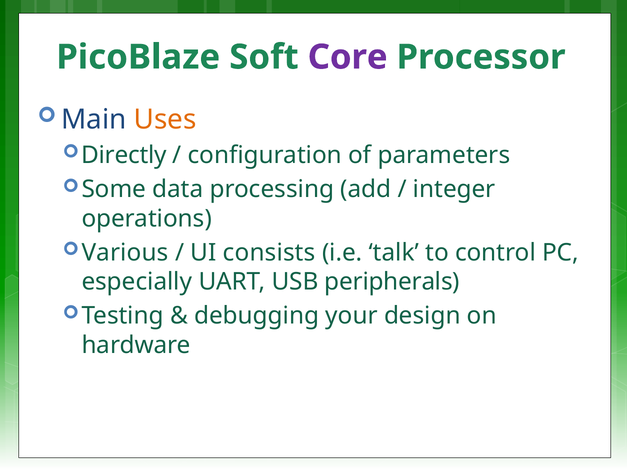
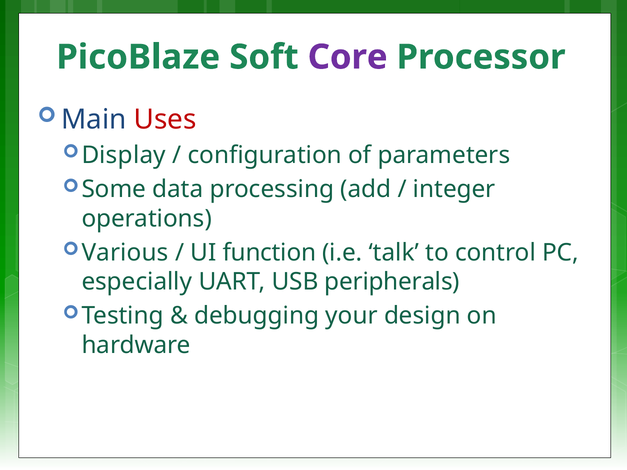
Uses colour: orange -> red (165, 119)
Directly: Directly -> Display (124, 155)
consists: consists -> function (269, 253)
